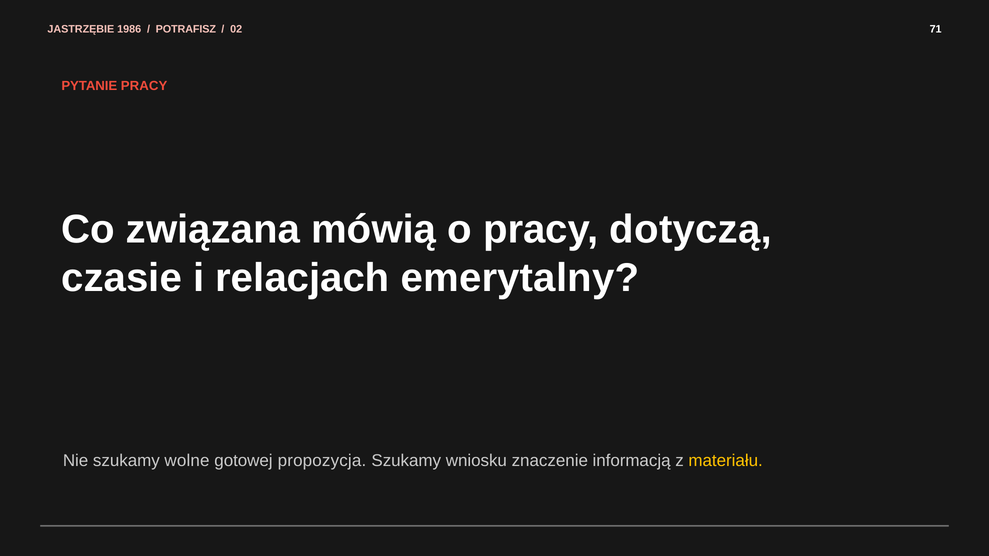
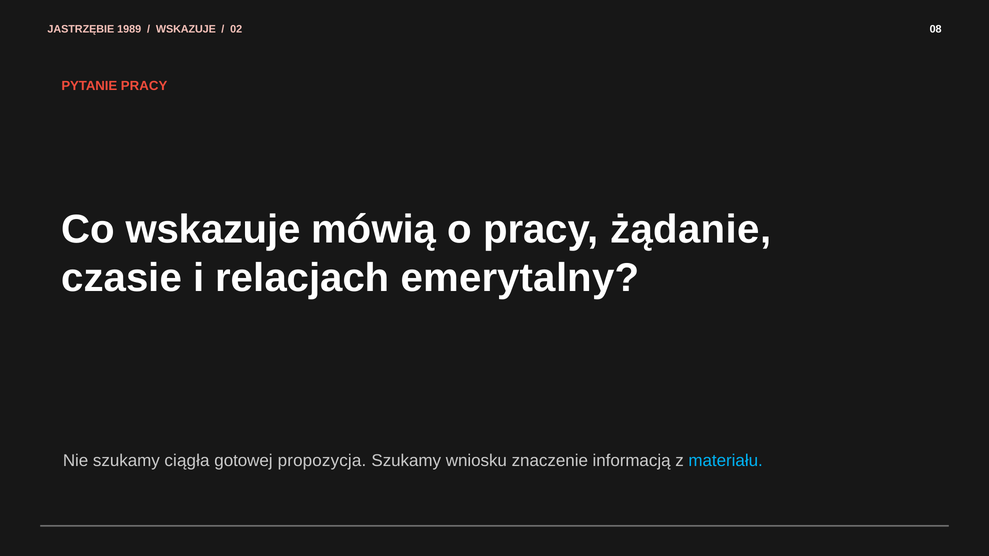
1986: 1986 -> 1989 (129, 29)
POTRAFISZ: POTRAFISZ -> WSKAZUJE (186, 29)
71: 71 -> 08 (936, 29)
Co związana: związana -> wskazuje (213, 230)
dotyczą: dotyczą -> żądanie (691, 230)
wolne: wolne -> ciągła (187, 461)
materiału colour: yellow -> light blue (726, 461)
